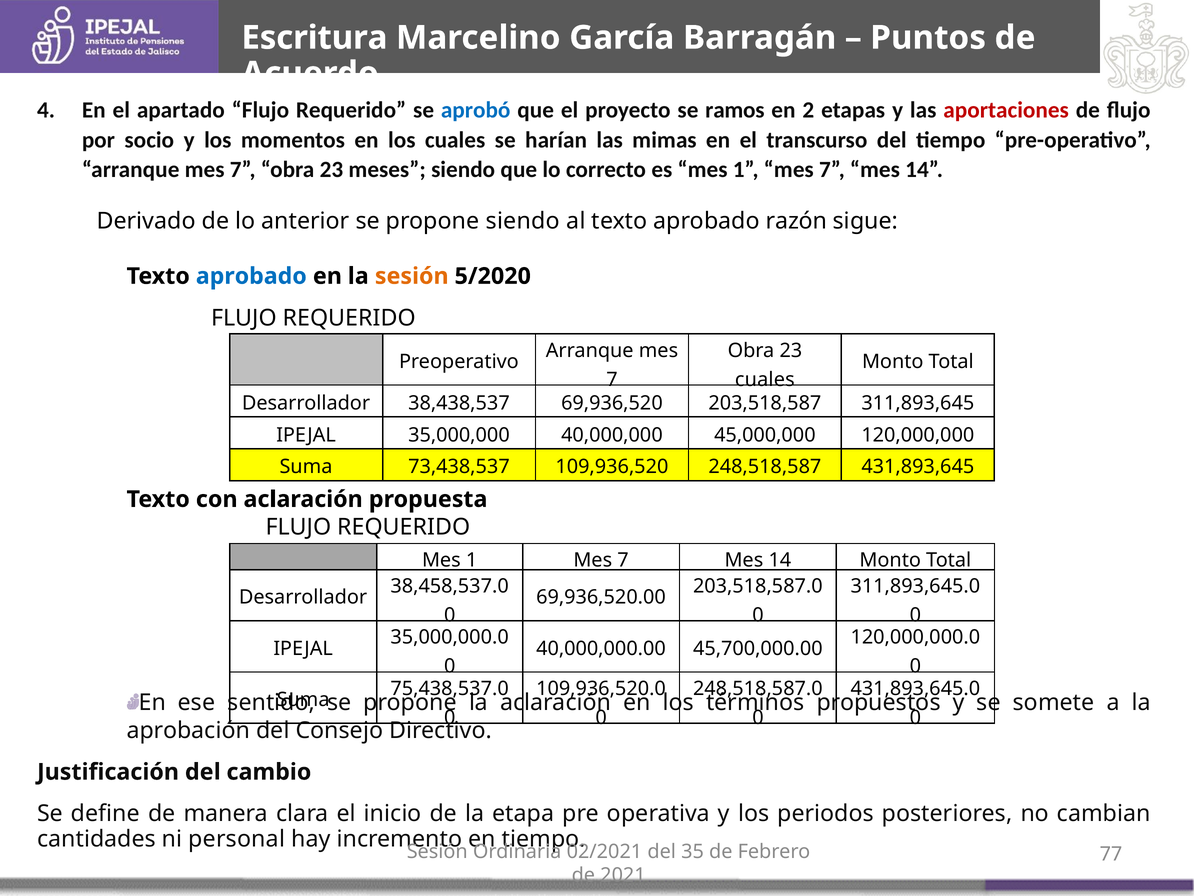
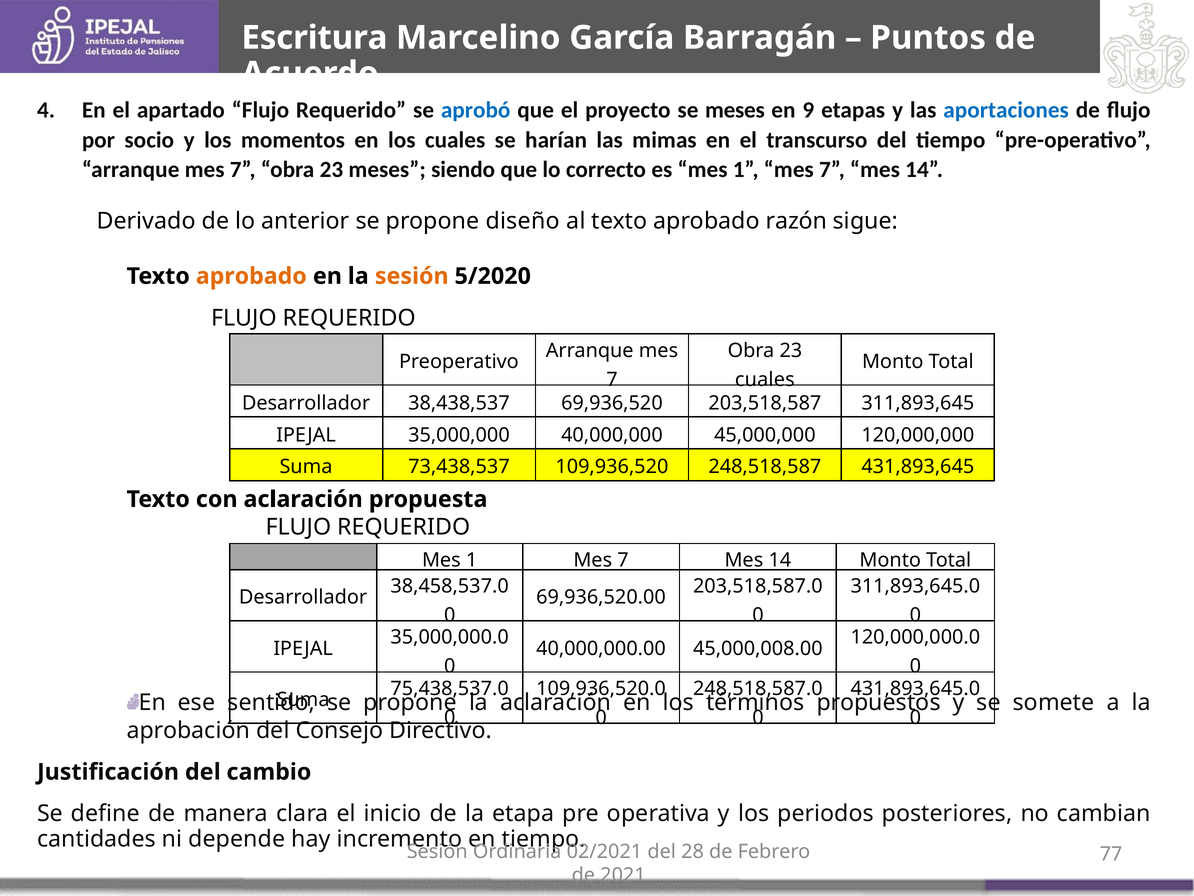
se ramos: ramos -> meses (735, 110)
2: 2 -> 9 (808, 110)
aportaciones colour: red -> blue (1006, 110)
propone siendo: siendo -> diseño (523, 221)
aprobado colour: blue -> orange (251, 276)
45,700,000.00: 45,700,000.00 -> 45,000,008.00 (758, 648)
personal: personal -> depende (237, 838)
35: 35 -> 28 (693, 851)
